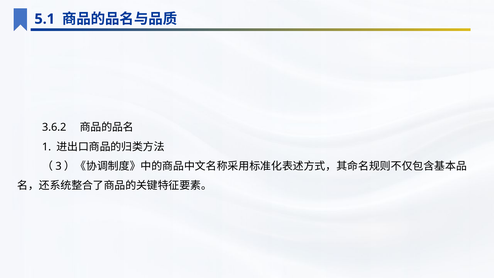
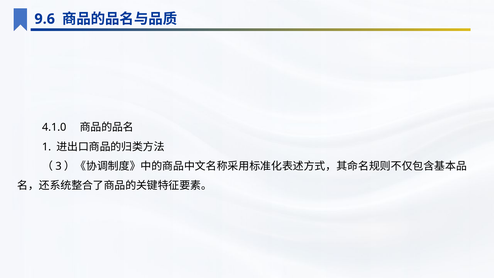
5.1: 5.1 -> 9.6 (45, 19)
3.6.2: 3.6.2 -> 4.1.0 (54, 127)
